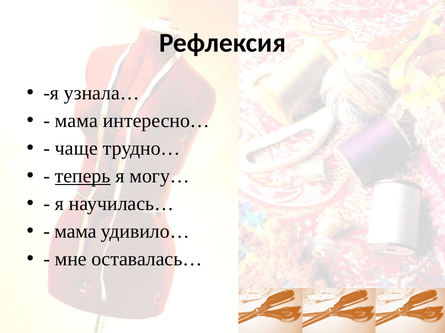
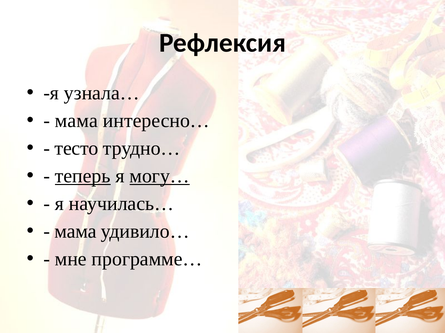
чаще: чаще -> тесто (77, 149)
могу… underline: none -> present (160, 176)
оставалась…: оставалась… -> программе… (147, 260)
